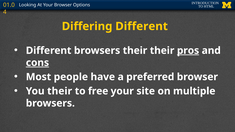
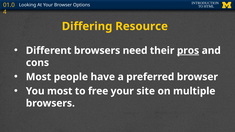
Differing Different: Different -> Resource (142, 26)
browsers their: their -> need (135, 51)
cons underline: present -> none (37, 63)
You their: their -> most (60, 91)
